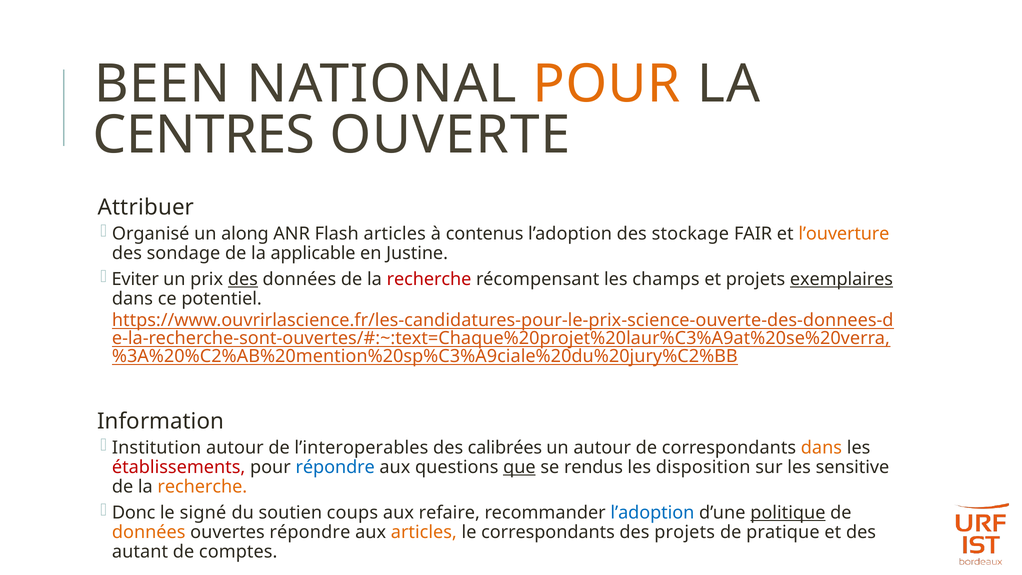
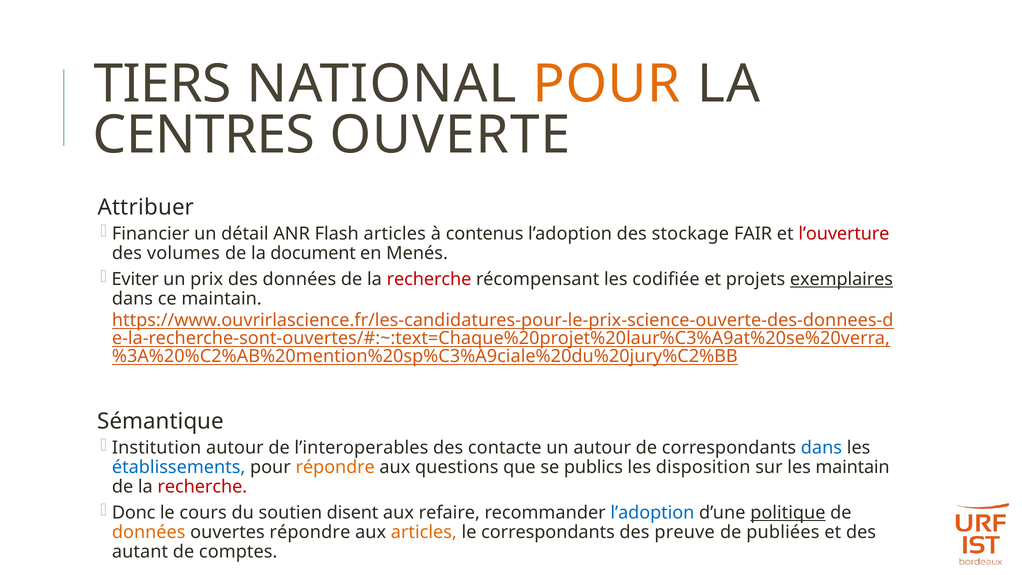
BEEN: BEEN -> TIERS (163, 84)
Organisé: Organisé -> Financier (151, 234)
along: along -> détail (245, 234)
l’ouverture colour: orange -> red (844, 234)
sondage: sondage -> volumes (183, 253)
applicable: applicable -> document (313, 253)
Justine: Justine -> Menés (417, 253)
des underline: present -> none (243, 279)
champs: champs -> codifiée (666, 279)
ce potentiel: potentiel -> maintain (222, 299)
Information: Information -> Sémantique (161, 421)
calibrées: calibrées -> contacte (505, 448)
dans colour: orange -> blue (821, 448)
établissements colour: red -> blue (179, 467)
répondre colour: blue -> orange (335, 467)
que underline: present -> none (519, 467)
rendus: rendus -> publics (593, 467)
les sensitive: sensitive -> maintain (853, 467)
recherche colour: orange -> red (202, 487)
signé: signé -> cours (203, 513)
coups: coups -> disent (353, 513)
des projets: projets -> preuve (685, 532)
pratique: pratique -> publiées (783, 532)
